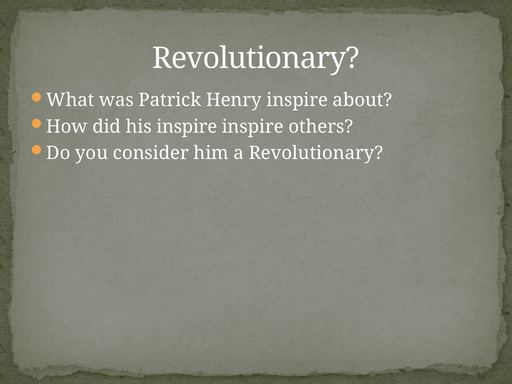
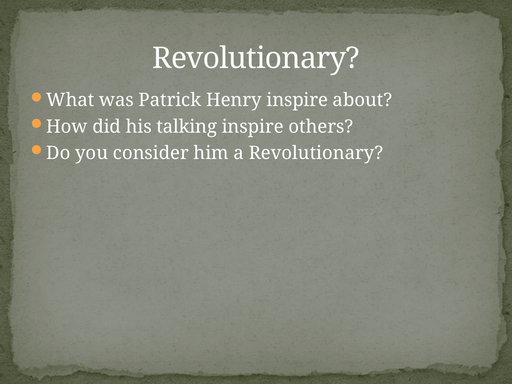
his inspire: inspire -> talking (187, 127)
